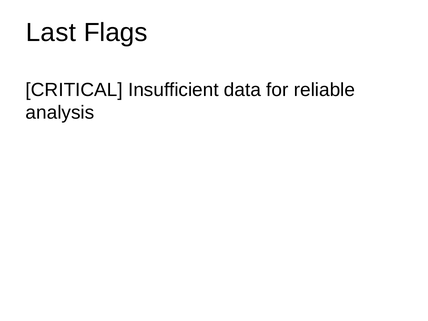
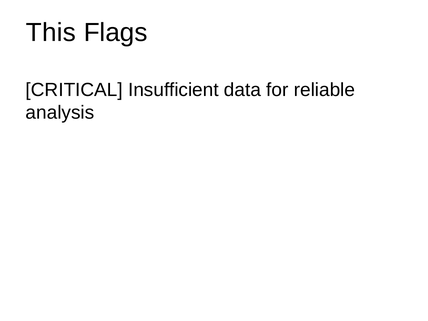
Last: Last -> This (51, 32)
